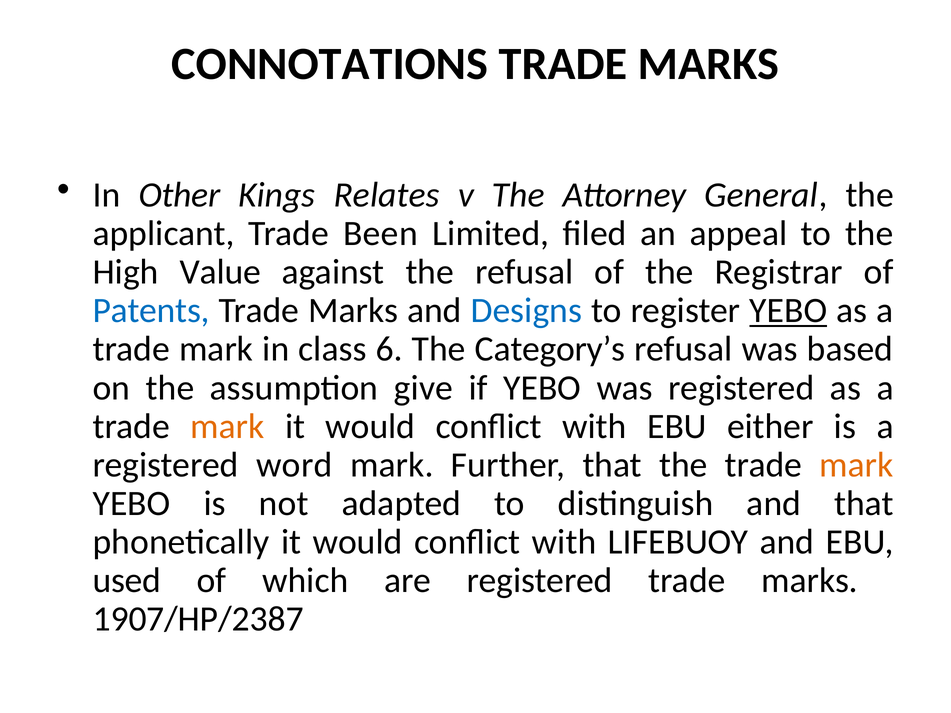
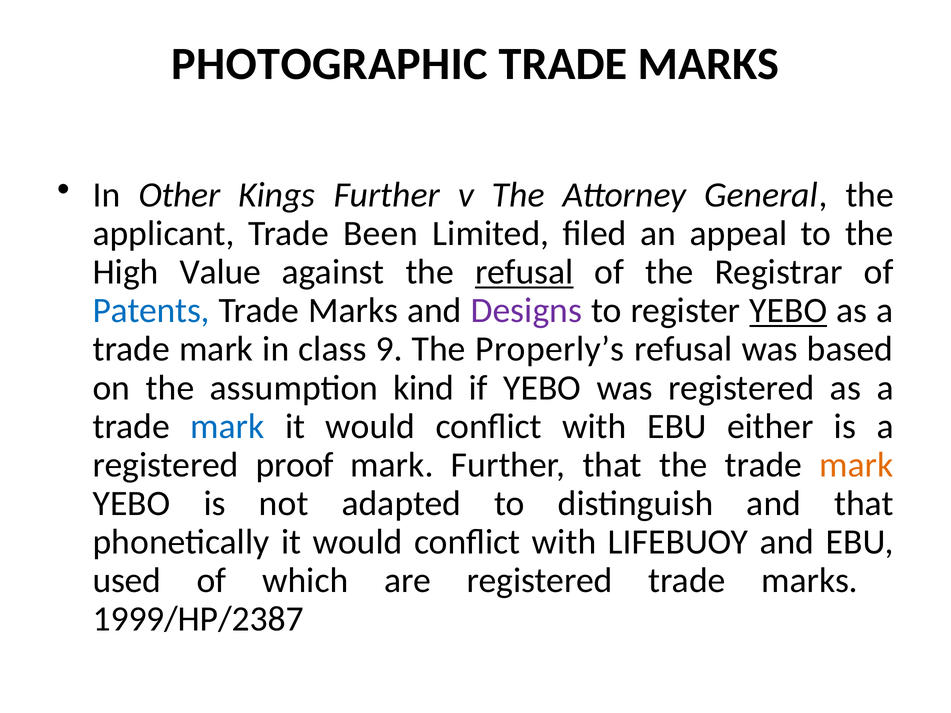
CONNOTATIONS: CONNOTATIONS -> PHOTOGRAPHIC (330, 64)
Kings Relates: Relates -> Further (387, 195)
refusal underline: none -> present (524, 272)
Designs colour: blue -> purple (526, 311)
6: 6 -> 9 (389, 349)
Category’s: Category’s -> Properly’s (550, 349)
give: give -> kind (424, 388)
mark colour: orange -> blue (227, 426)
word: word -> proof (295, 465)
1907/HP/2387: 1907/HP/2387 -> 1999/HP/2387 (198, 619)
